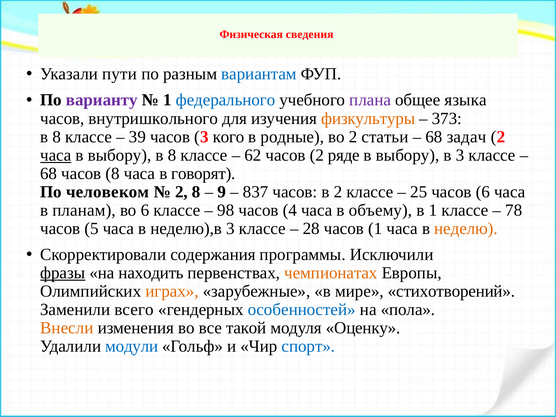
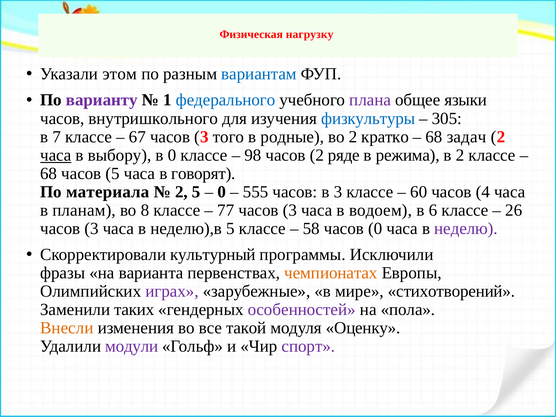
сведения: сведения -> нагрузку (310, 34)
пути: пути -> этом (120, 74)
языка: языка -> языки (466, 100)
физкультуры colour: orange -> blue (368, 118)
373: 373 -> 305 (447, 118)
8: 8 -> 7 (57, 137)
39: 39 -> 67 (137, 137)
кого: кого -> того (228, 137)
статьи: статьи -> кратко (385, 137)
8: 8 -> 0 (172, 155)
62: 62 -> 98 (253, 155)
выбору: выбору -> режима (408, 155)
в 3: 3 -> 2 (460, 155)
часов 8: 8 -> 5 (113, 173)
человеком: человеком -> материала (108, 192)
2 8: 8 -> 5 (196, 192)
9: 9 -> 0 (222, 192)
837: 837 -> 555 (256, 192)
в 2: 2 -> 3 (338, 192)
25: 25 -> 60 (419, 192)
часов 6: 6 -> 4 (483, 192)
во 6: 6 -> 8 (145, 210)
98: 98 -> 77 (226, 210)
4: 4 -> 3 (290, 210)
объему: объему -> водоем (381, 210)
в 1: 1 -> 6 (433, 210)
78: 78 -> 26 (514, 210)
5: 5 -> 3 (91, 228)
неделю),в 3: 3 -> 5 (230, 228)
28: 28 -> 58 (311, 228)
часов 1: 1 -> 0 (375, 228)
неделю colour: orange -> purple (466, 228)
содержания: содержания -> культурный (213, 255)
фразы underline: present -> none (63, 273)
находить: находить -> варианта (151, 273)
играх colour: orange -> purple (172, 291)
всего: всего -> таких (134, 310)
особенностей colour: blue -> purple (302, 310)
модули colour: blue -> purple (132, 346)
спорт colour: blue -> purple (308, 346)
